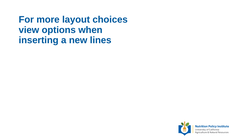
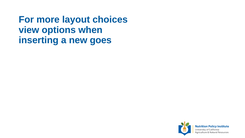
lines: lines -> goes (101, 40)
